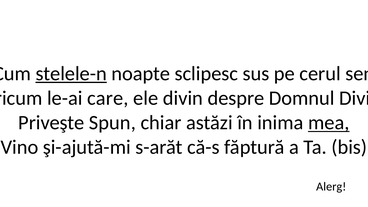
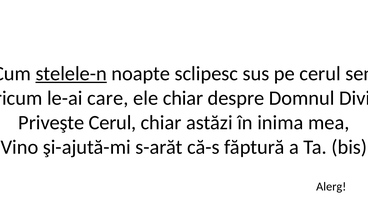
ele divin: divin -> chiar (183, 98)
Priveşte Spun: Spun -> Cerul (113, 123)
mea underline: present -> none (329, 123)
